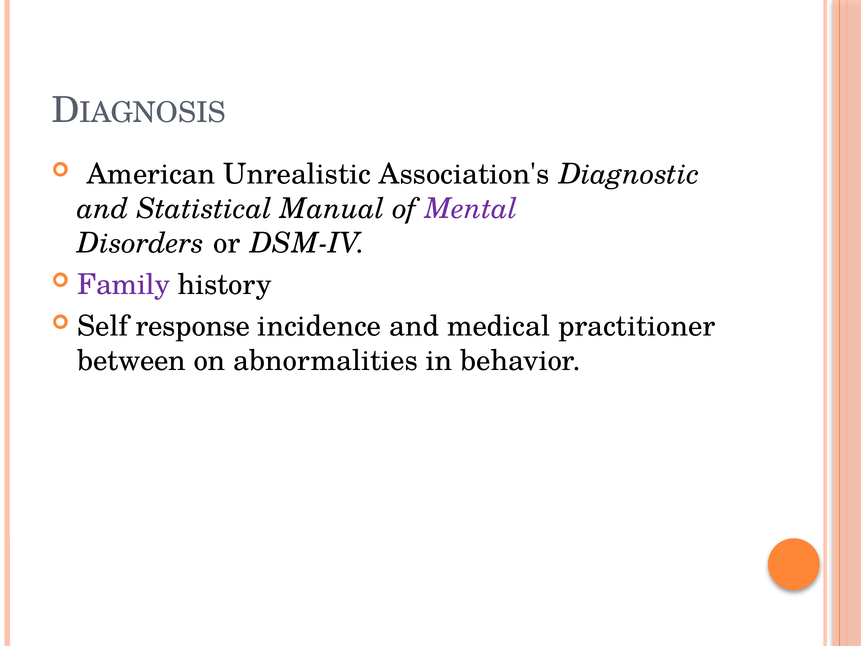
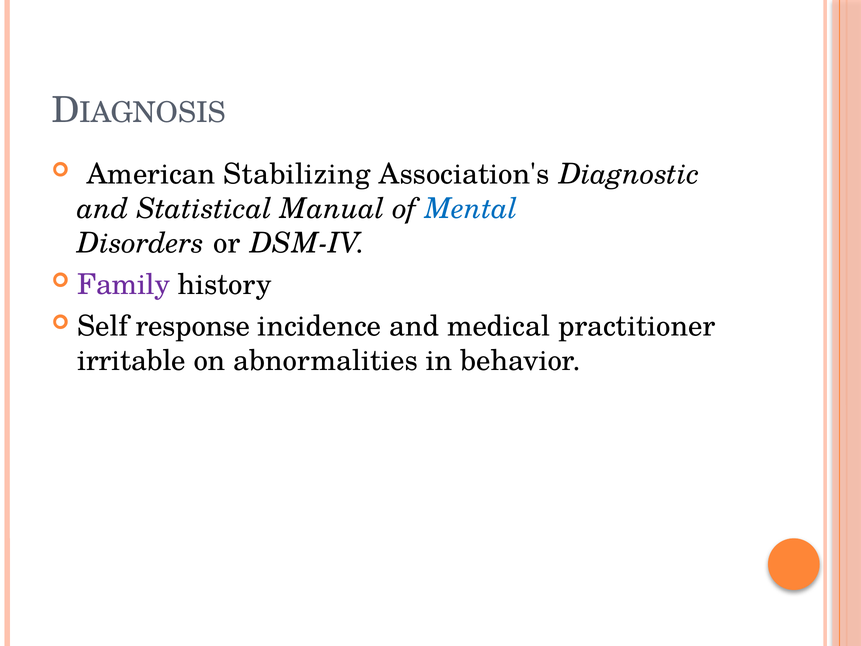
Unrealistic: Unrealistic -> Stabilizing (297, 174)
Mental colour: purple -> blue (471, 209)
between: between -> irritable (132, 361)
